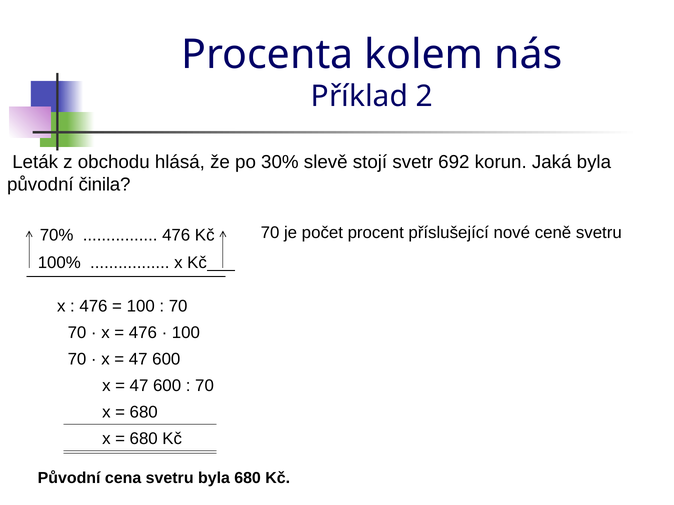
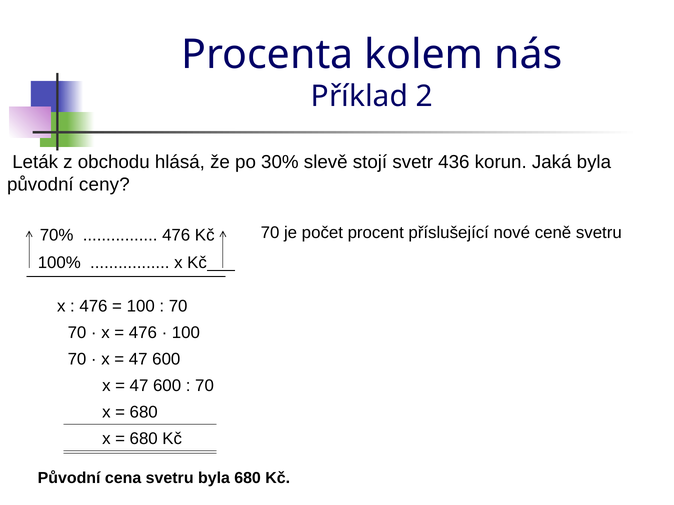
692: 692 -> 436 (454, 162)
činila: činila -> ceny (104, 185)
